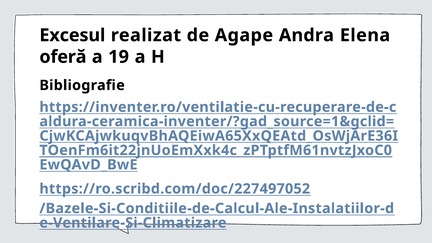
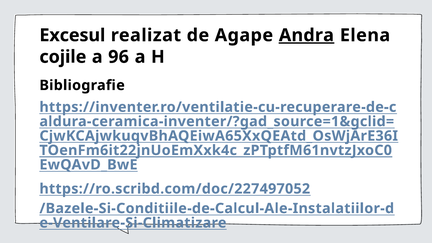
Andra underline: none -> present (306, 35)
oferă: oferă -> cojile (63, 57)
19: 19 -> 96 (119, 57)
